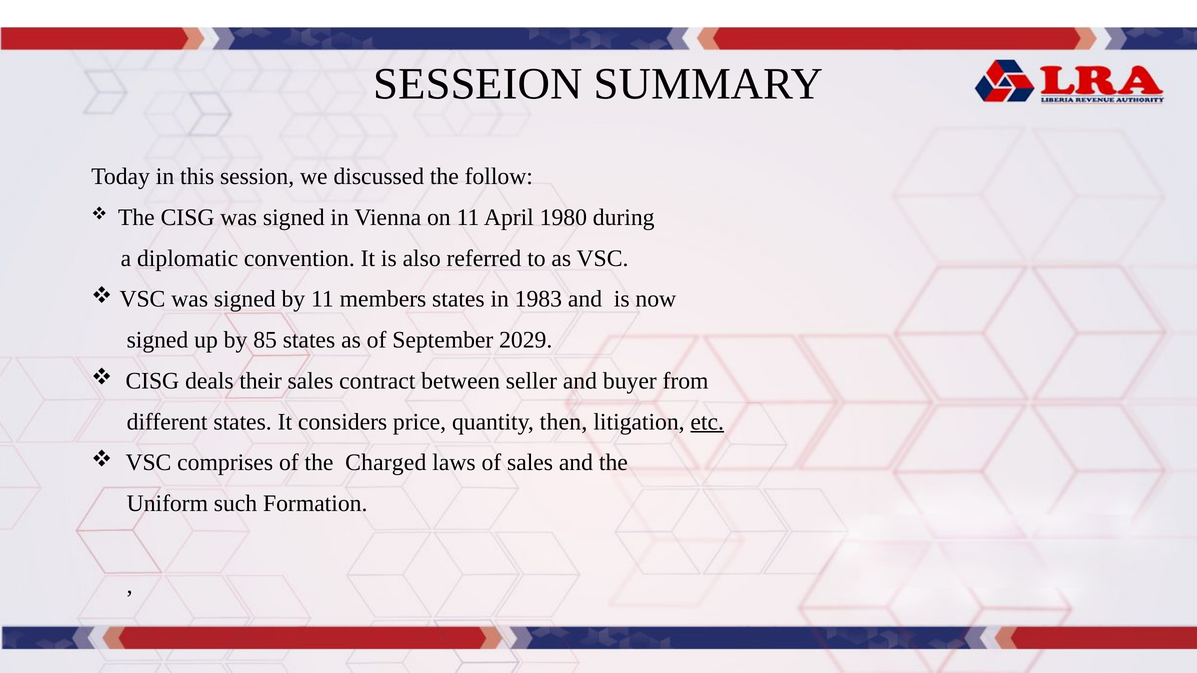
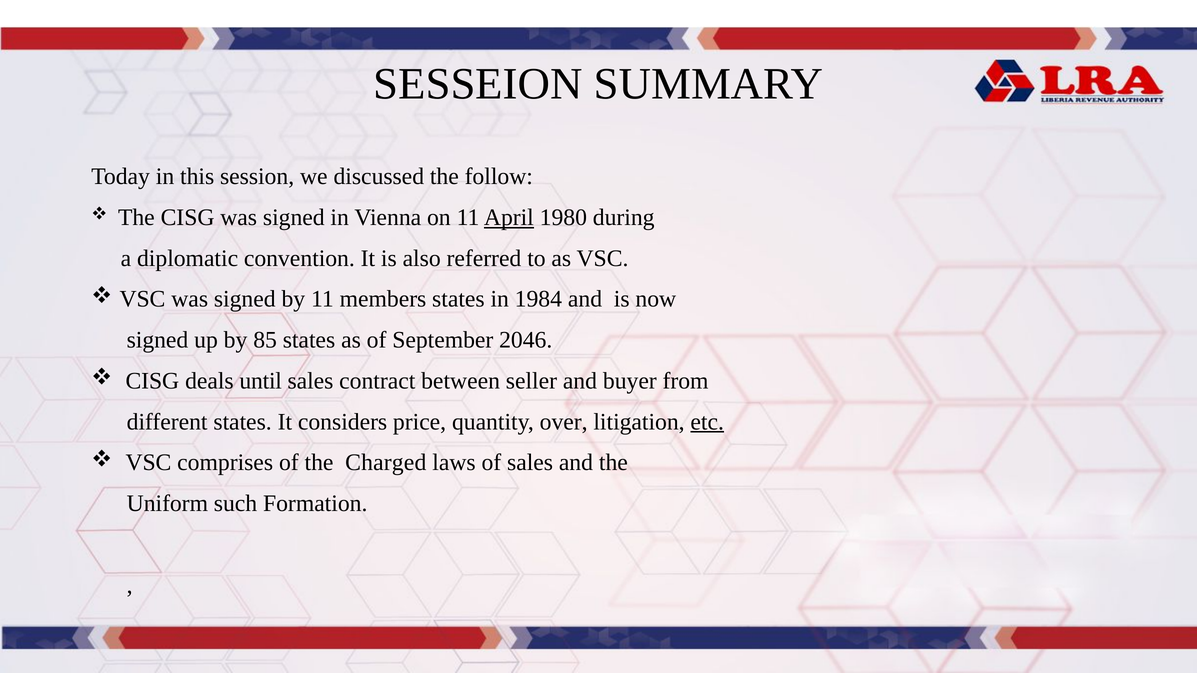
April underline: none -> present (509, 217)
1983: 1983 -> 1984 (538, 299)
2029: 2029 -> 2046 (526, 340)
their: their -> until (261, 381)
then: then -> over (564, 422)
